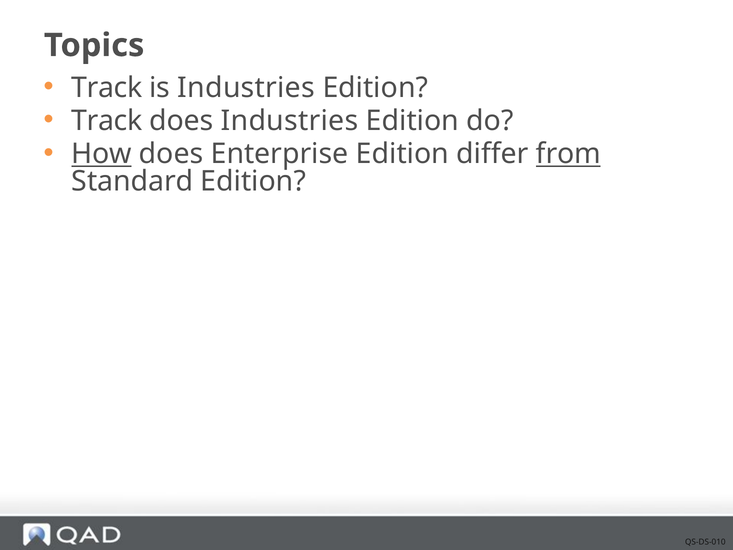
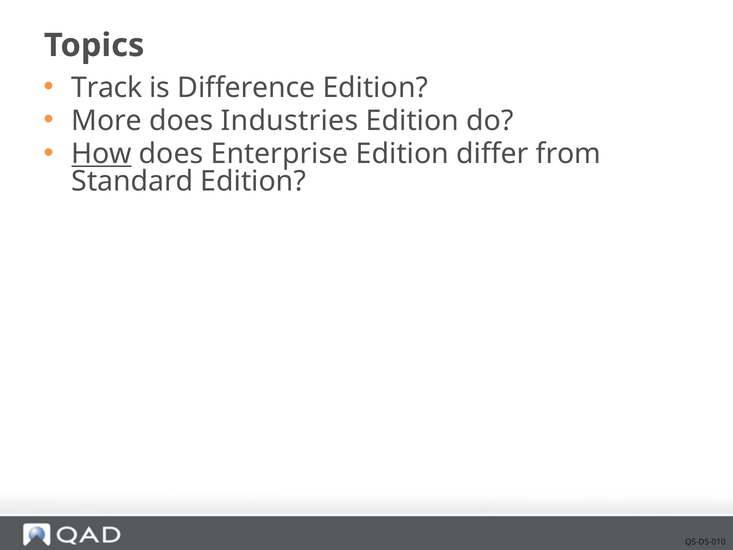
is Industries: Industries -> Difference (246, 88)
Track: Track -> More (107, 121)
from underline: present -> none (568, 154)
